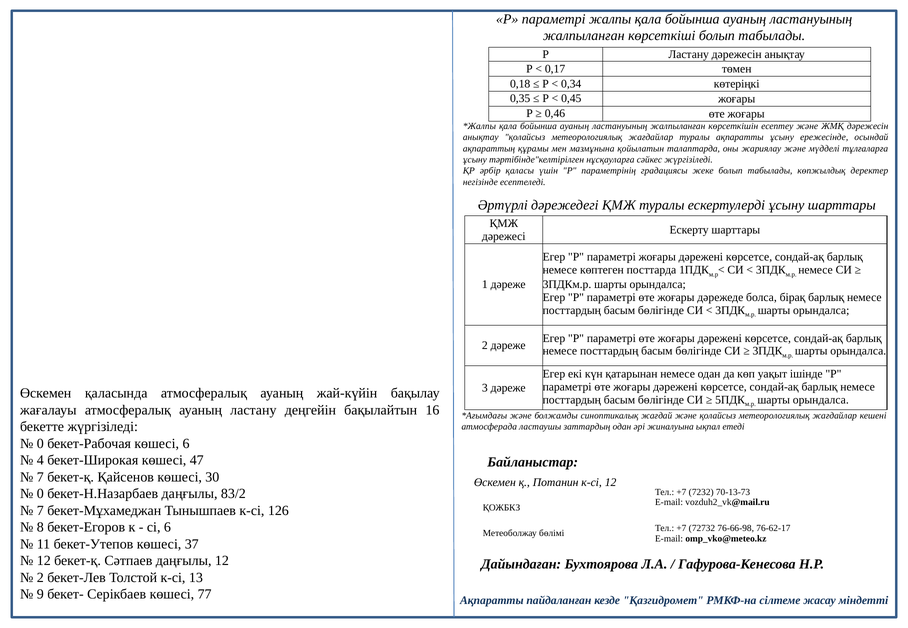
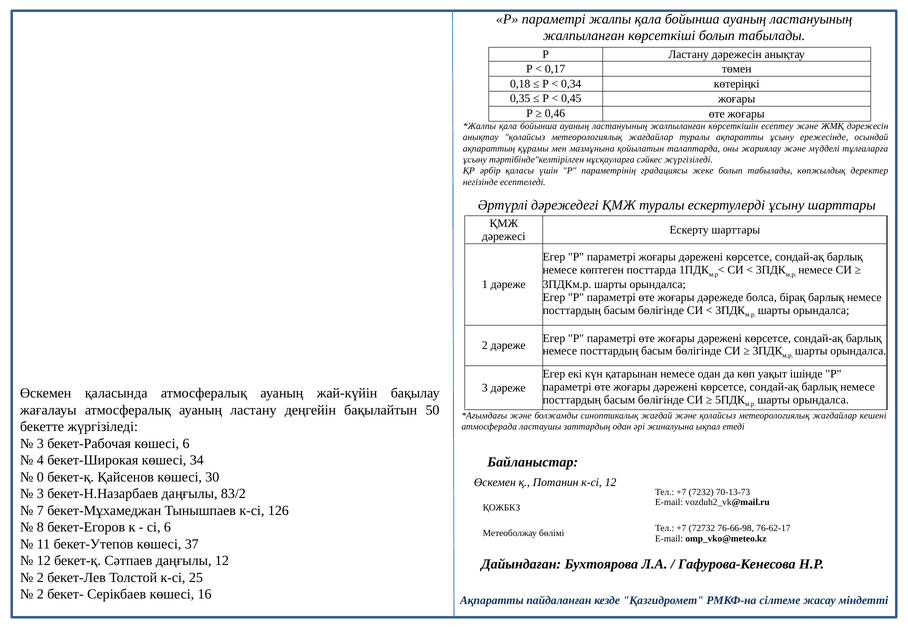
16: 16 -> 50 (432, 411)
0: 0 -> 3 (40, 444)
47: 47 -> 34 (197, 461)
7: 7 -> 0 (40, 478)
0: 0 -> 3 (40, 494)
13: 13 -> 25 (196, 578)
9: 9 -> 2 (40, 595)
77: 77 -> 16 (205, 595)
